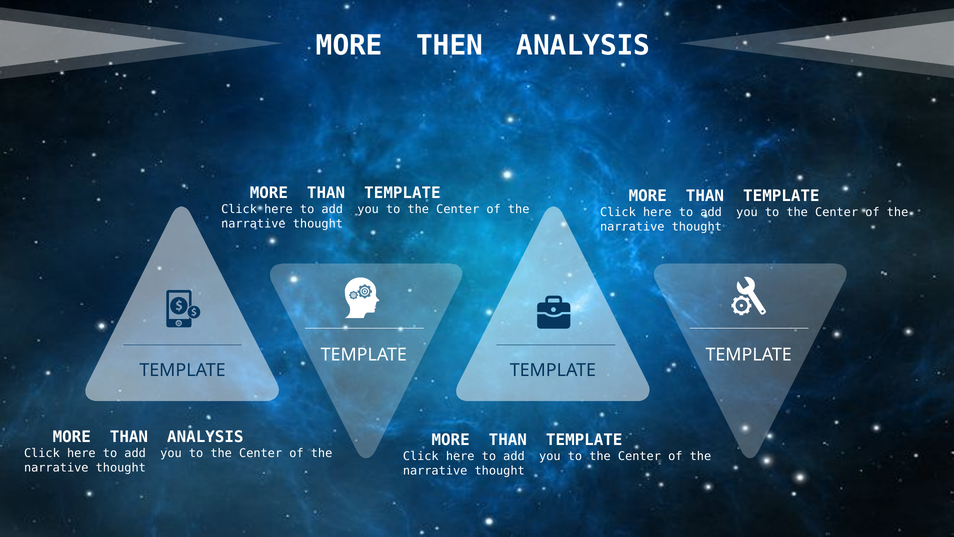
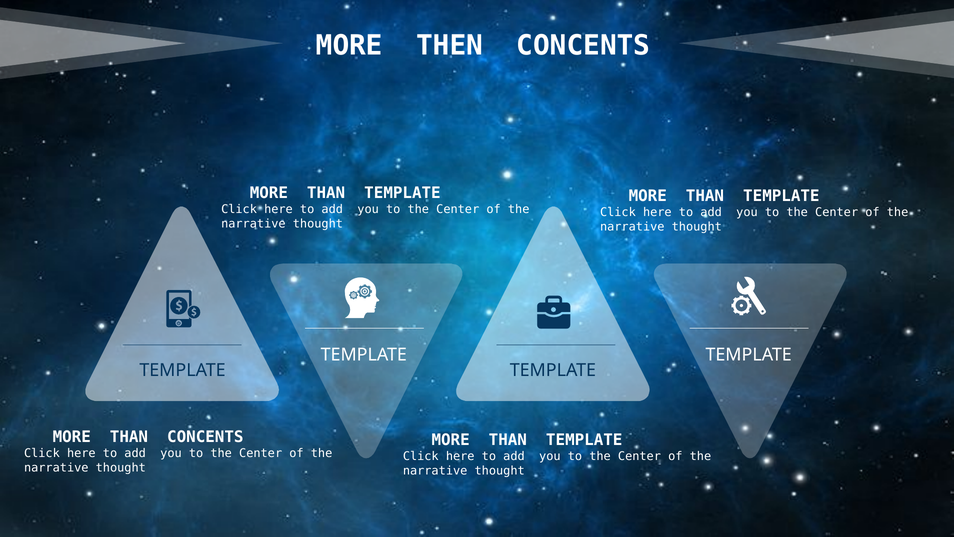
THEN ANALYSIS: ANALYSIS -> CONCENTS (583, 46)
THAN ANALYSIS: ANALYSIS -> CONCENTS (205, 437)
